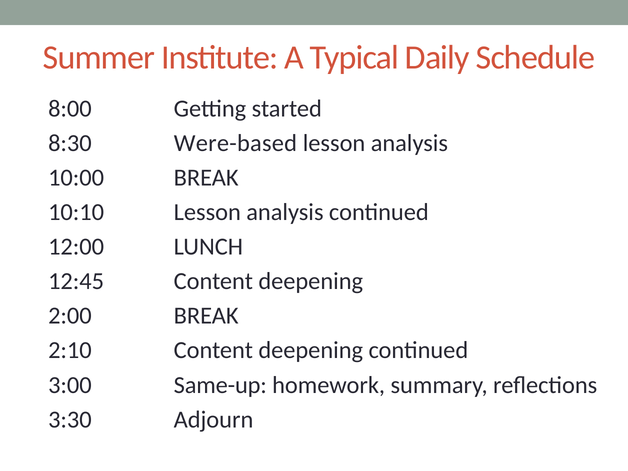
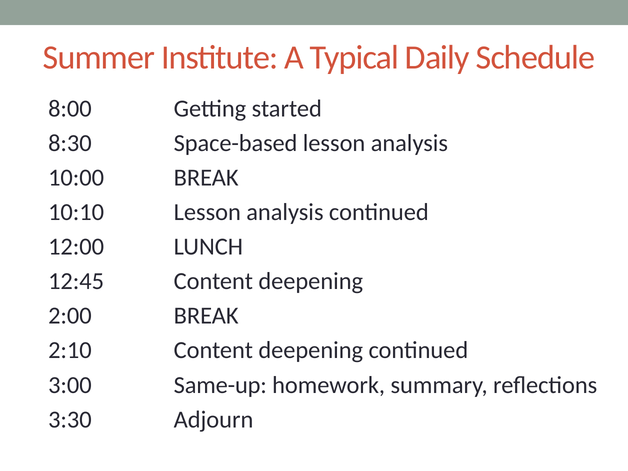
Were-based: Were-based -> Space-based (236, 143)
